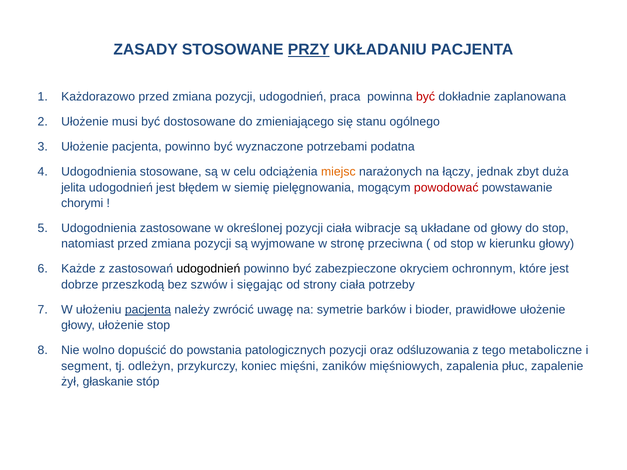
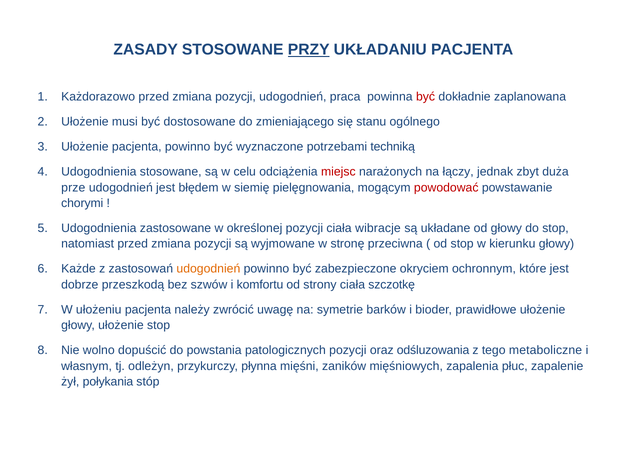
podatna: podatna -> techniką (393, 147)
miejsc colour: orange -> red (338, 172)
jelita: jelita -> prze (73, 188)
udogodnień colour: black -> orange (208, 269)
sięgając: sięgając -> komfortu (260, 285)
potrzeby: potrzeby -> szczotkę (392, 285)
pacjenta underline: present -> none (148, 310)
segment: segment -> własnym (87, 366)
koniec: koniec -> płynna (259, 366)
głaskanie: głaskanie -> połykania (108, 382)
